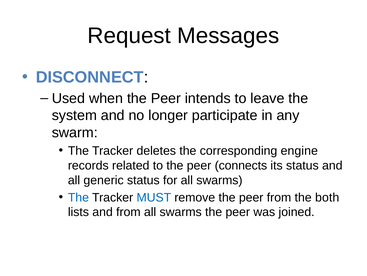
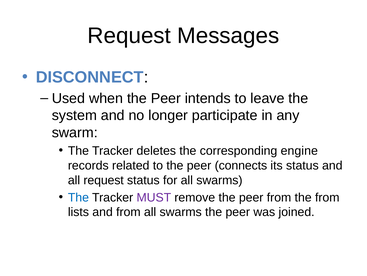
all generic: generic -> request (104, 180)
MUST colour: blue -> purple (154, 197)
the both: both -> from (327, 197)
